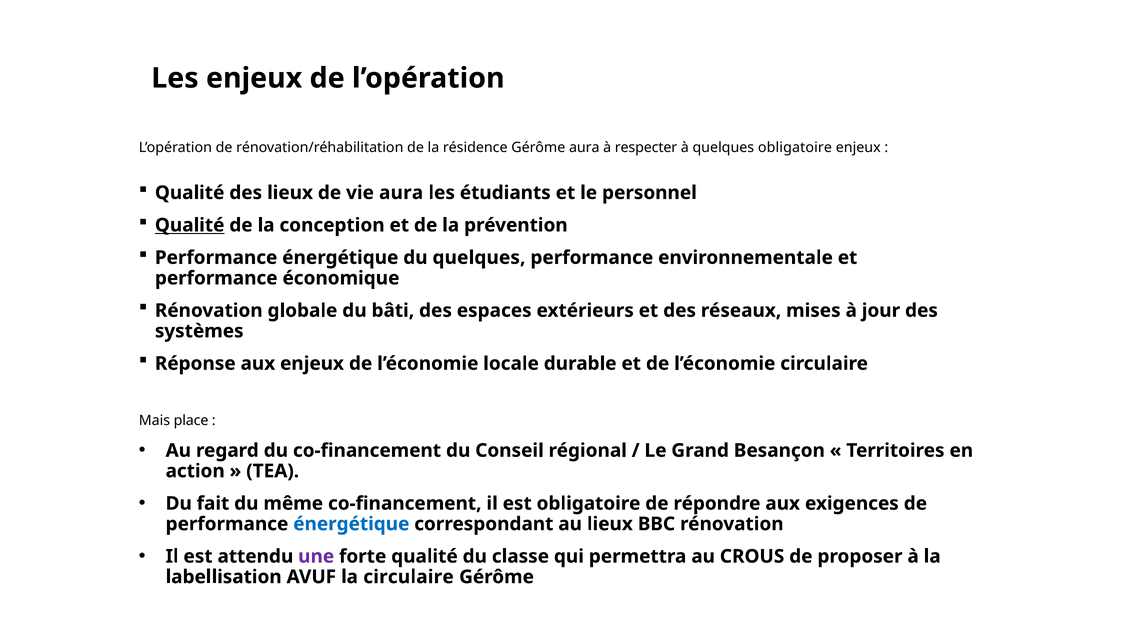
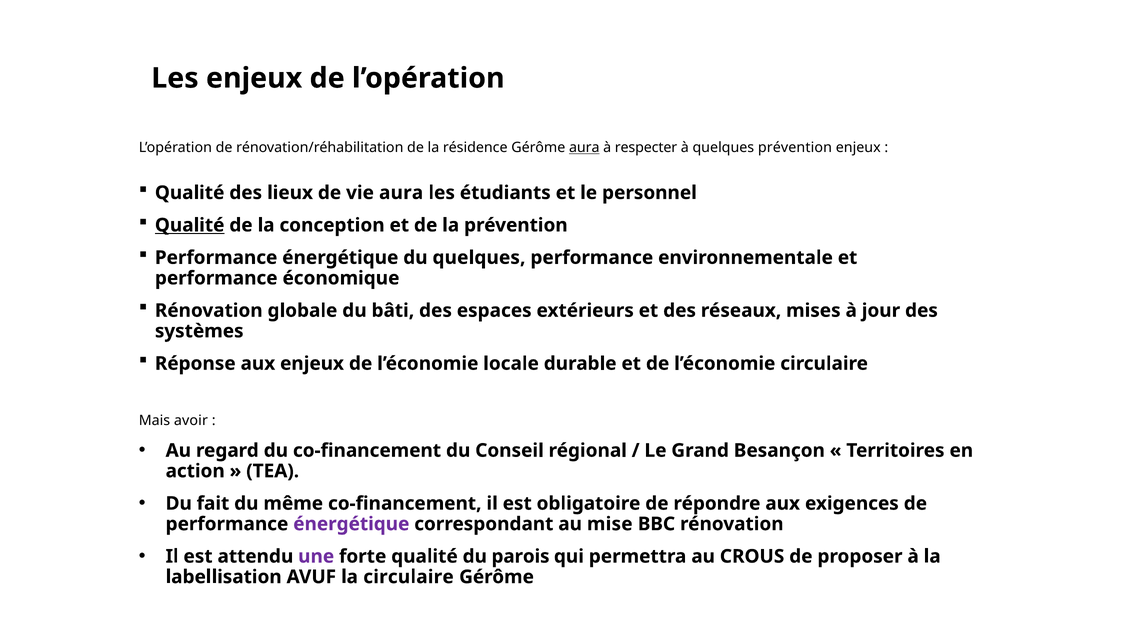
aura underline: none -> present (584, 148)
quelques obligatoire: obligatoire -> prévention (795, 148)
place: place -> avoir (191, 421)
énergétique colour: blue -> purple (351, 524)
au lieux: lieux -> mise (610, 524)
classe: classe -> parois (521, 557)
